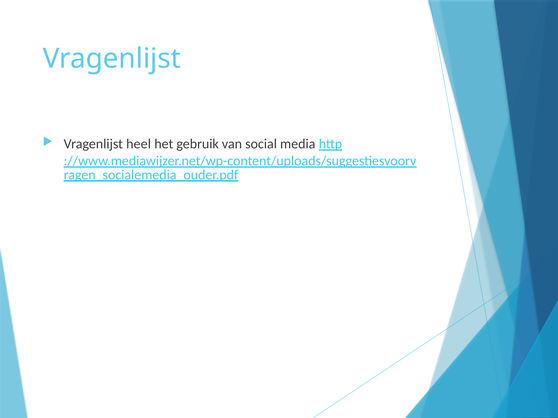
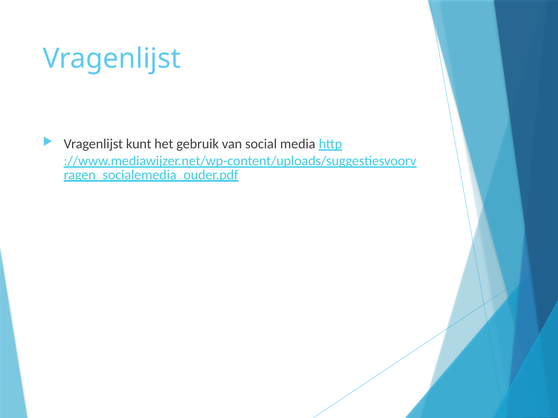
heel: heel -> kunt (139, 144)
